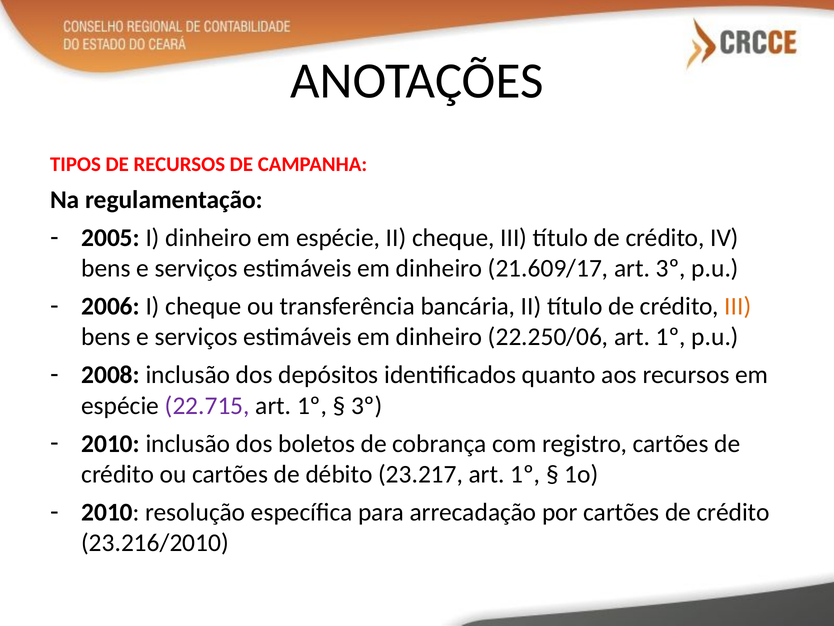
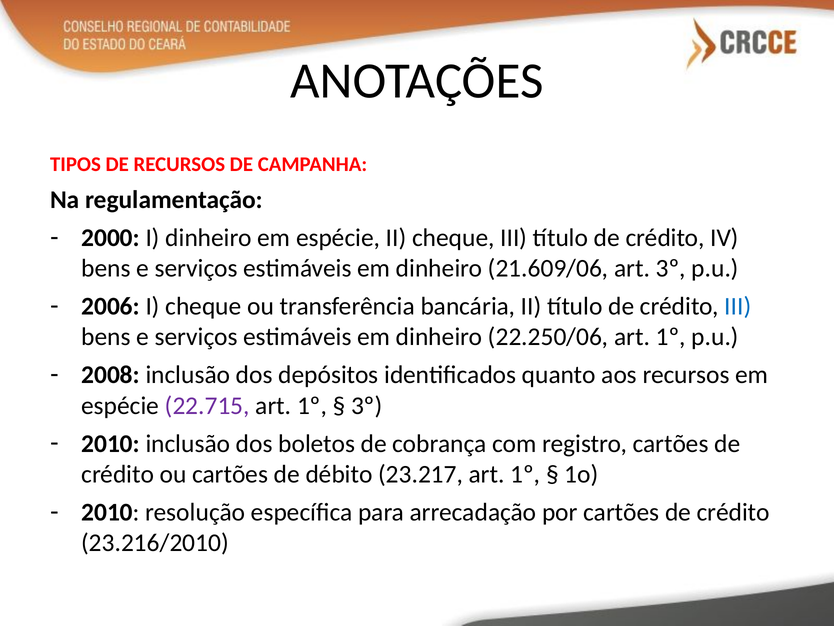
2005: 2005 -> 2000 (111, 238)
21.609/17: 21.609/17 -> 21.609/06 (548, 268)
III colour: orange -> blue (738, 306)
